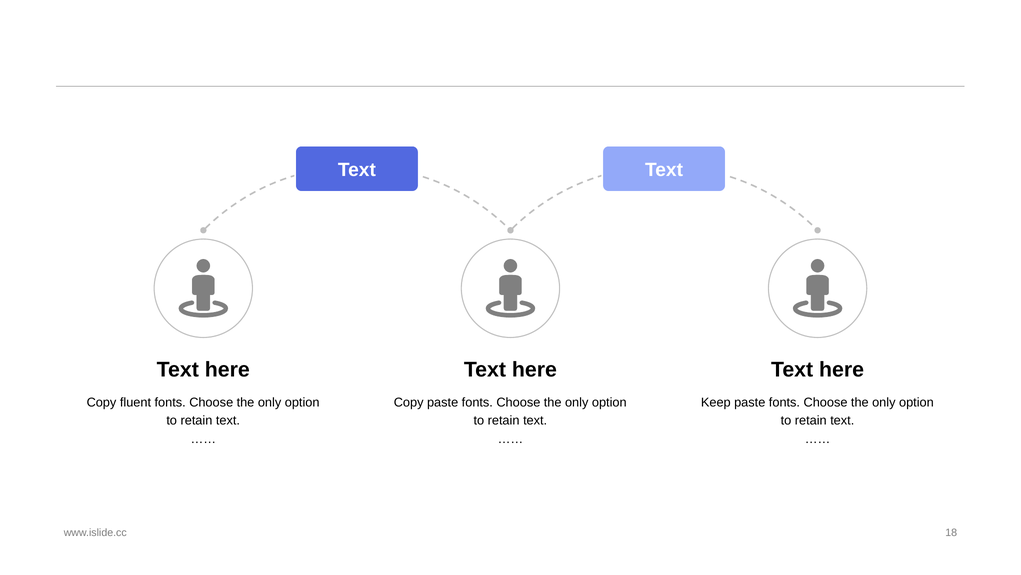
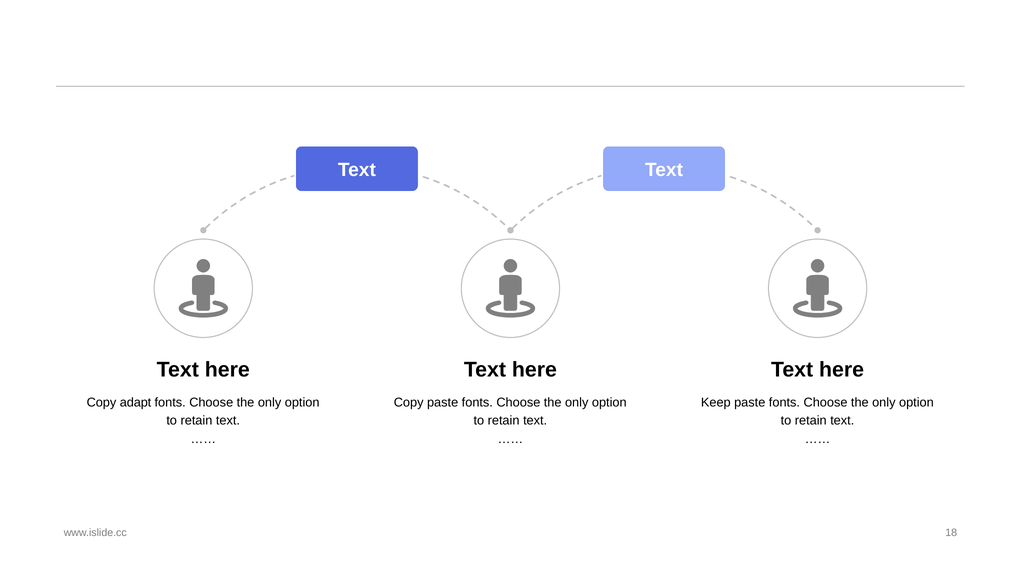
fluent: fluent -> adapt (136, 402)
